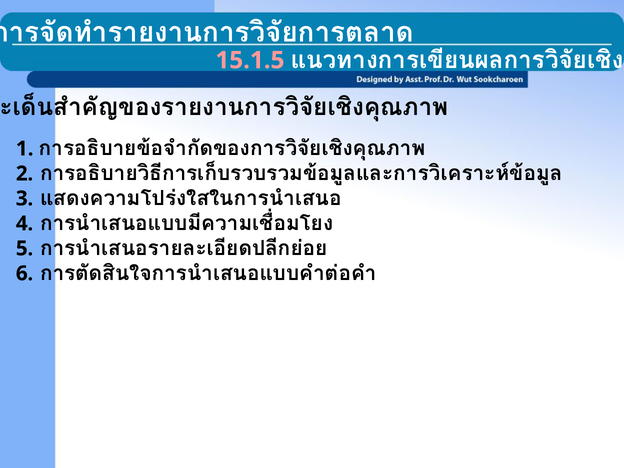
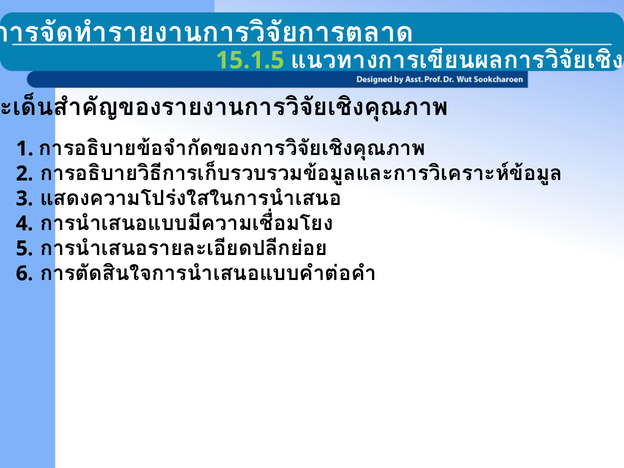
15.1.5 colour: pink -> light green (250, 60)
